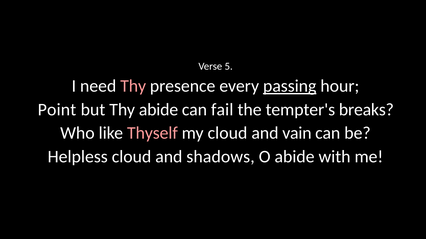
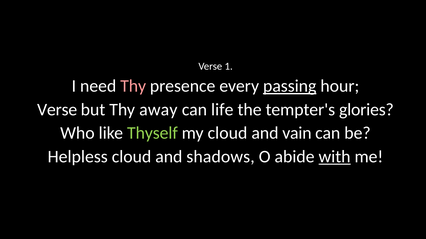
5: 5 -> 1 (229, 67)
Point: Point -> Verse (57, 110)
Thy abide: abide -> away (158, 110)
fail: fail -> life (222, 110)
breaks: breaks -> glories (366, 110)
Thyself colour: pink -> light green (152, 133)
with underline: none -> present (335, 157)
